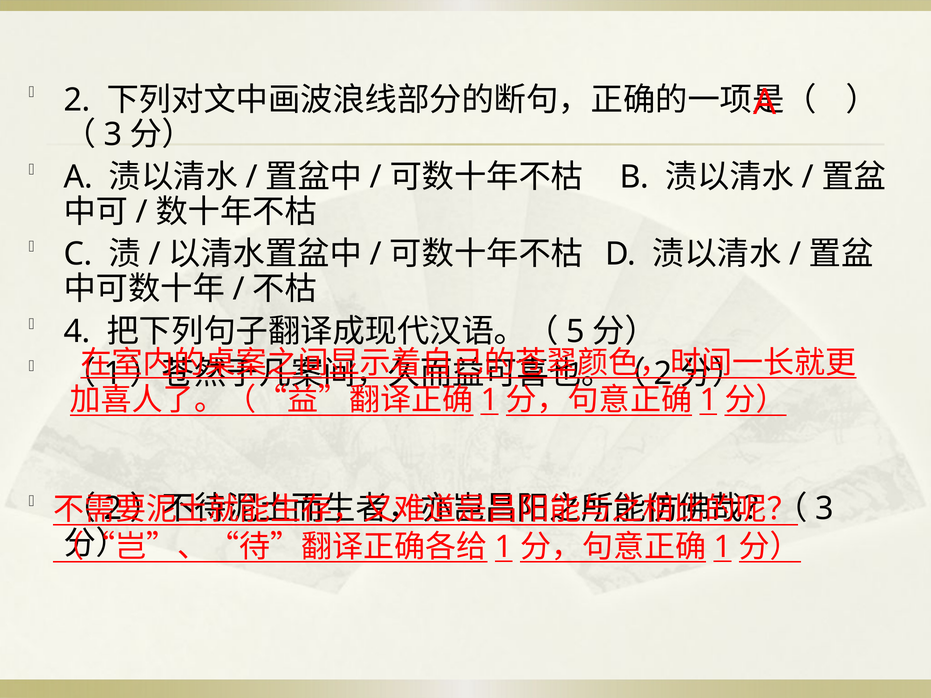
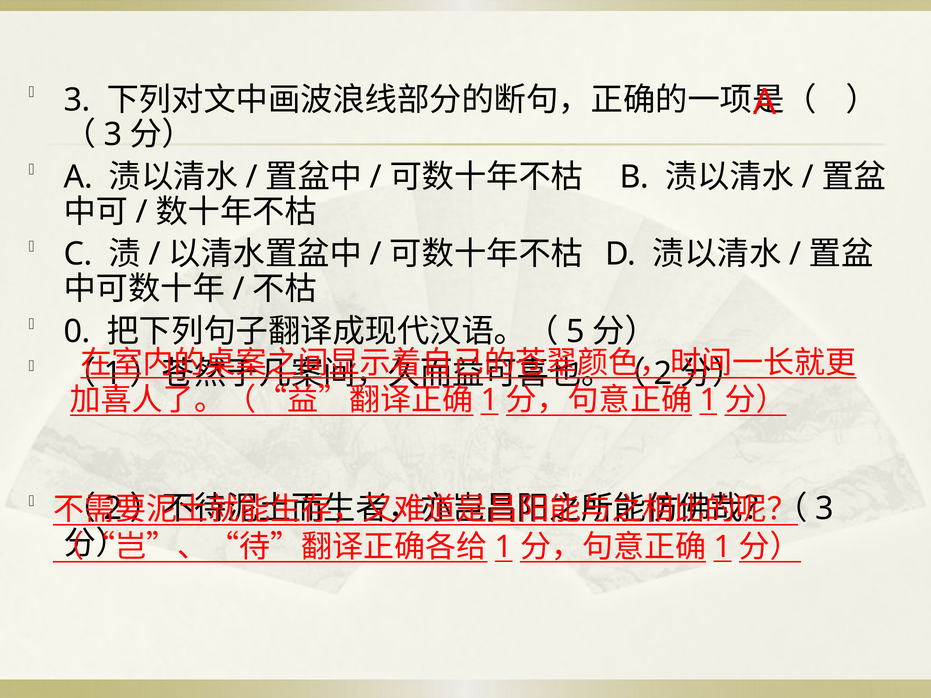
2: 2 -> 3 (77, 100)
4: 4 -> 0 (77, 332)
